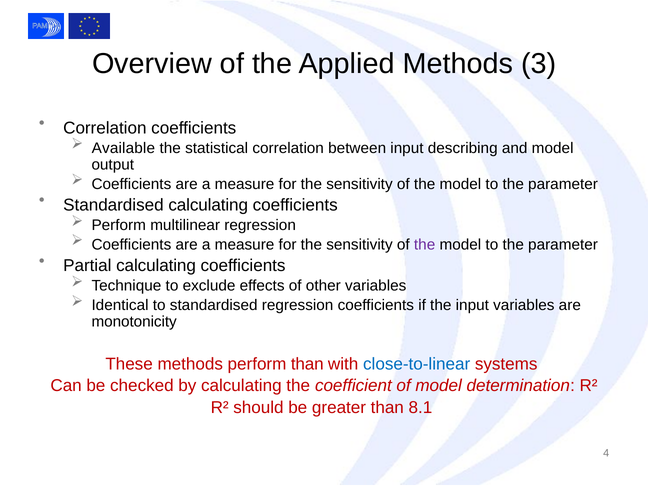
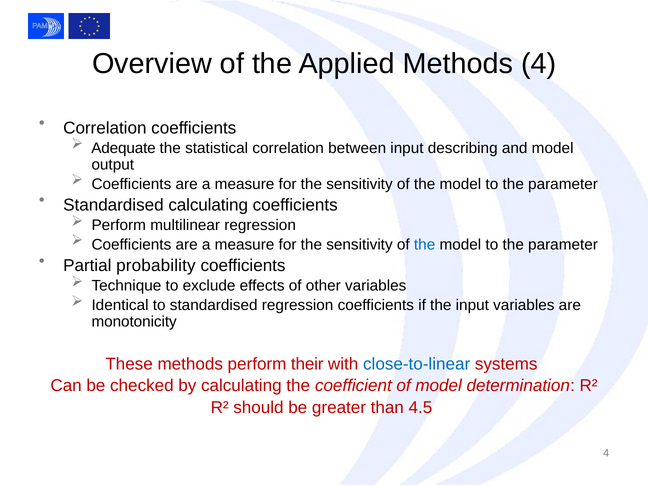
Methods 3: 3 -> 4 (539, 64)
Available: Available -> Adequate (124, 148)
the colour: purple -> blue (425, 245)
Partial calculating: calculating -> probability (156, 266)
perform than: than -> their (307, 364)
8.1: 8.1 -> 4.5 (420, 407)
